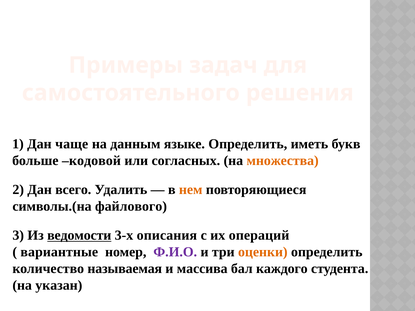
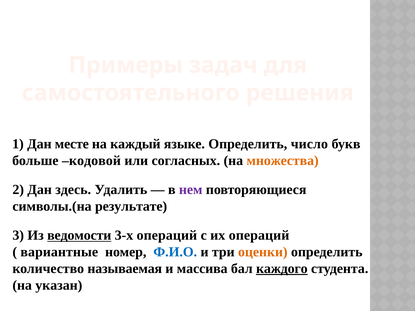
чаще: чаще -> месте (72, 144)
данным: данным -> каждый (135, 144)
иметь: иметь -> число (309, 144)
всего: всего -> здесь (73, 190)
нем colour: orange -> purple (191, 190)
файлового: файлового -> результате (131, 206)
3-х описания: описания -> операций (167, 236)
Ф.И.О colour: purple -> blue (175, 252)
каждого underline: none -> present (282, 269)
